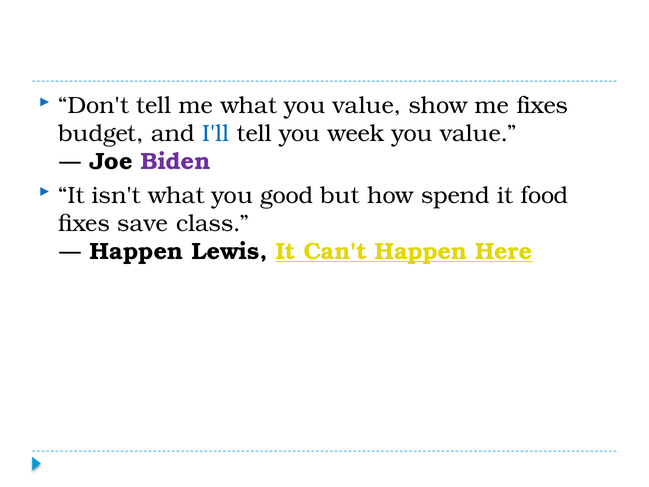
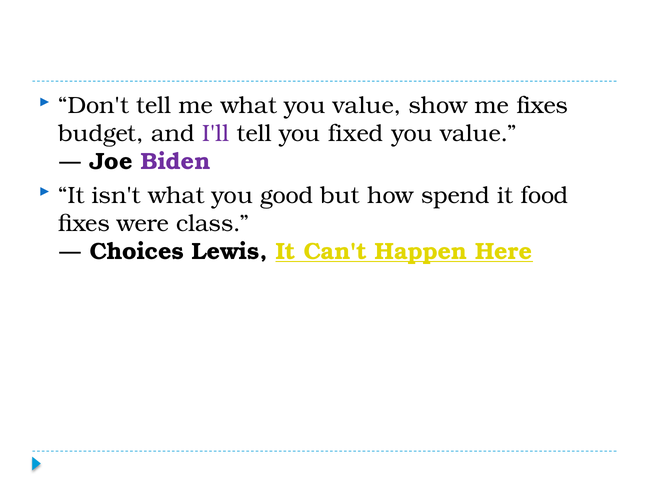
I'll colour: blue -> purple (216, 134)
week: week -> fixed (356, 134)
save: save -> were (143, 223)
Happen: Happen -> Choices (137, 251)
